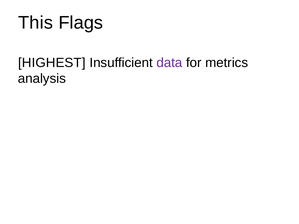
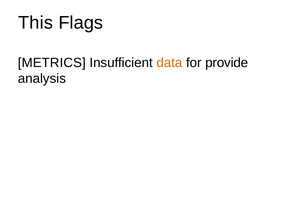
HIGHEST: HIGHEST -> METRICS (52, 63)
data colour: purple -> orange (169, 63)
metrics: metrics -> provide (227, 63)
